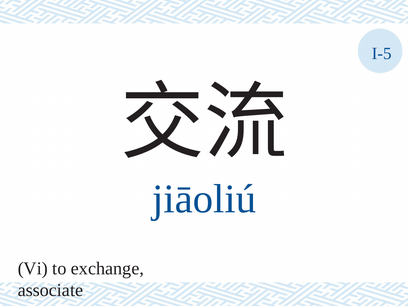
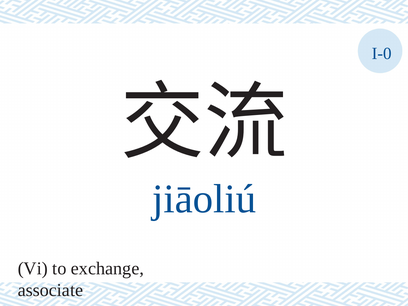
I-5: I-5 -> I-0 (382, 53)
